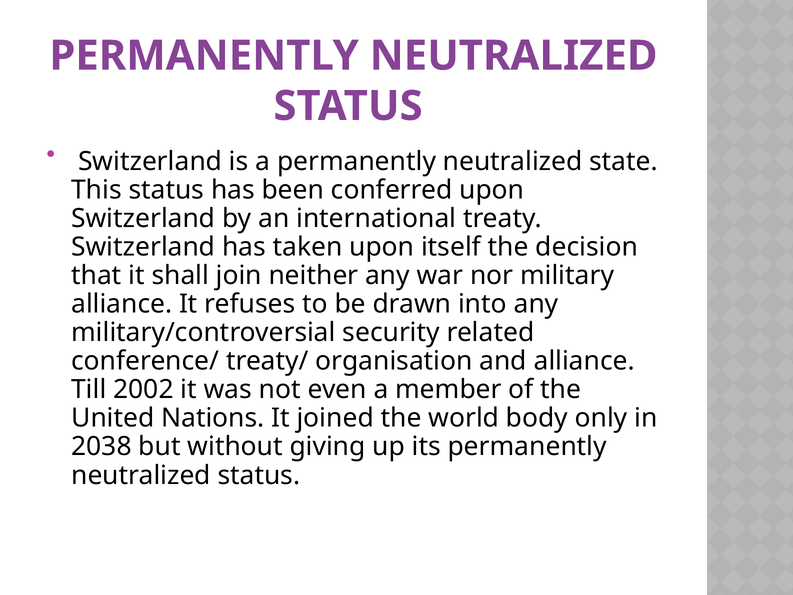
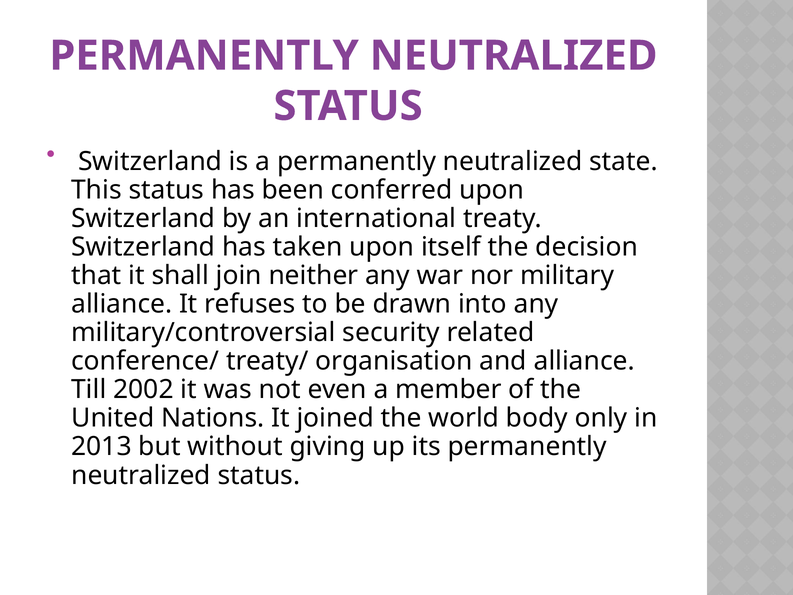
2038: 2038 -> 2013 (101, 447)
